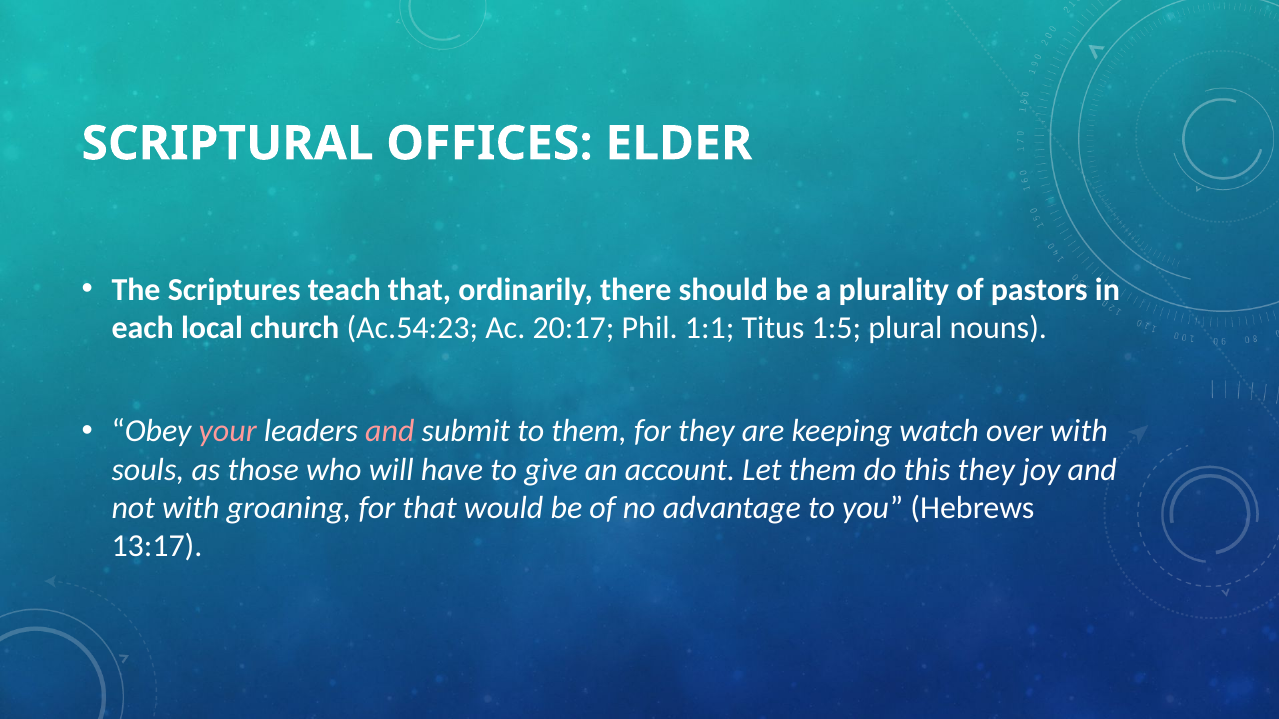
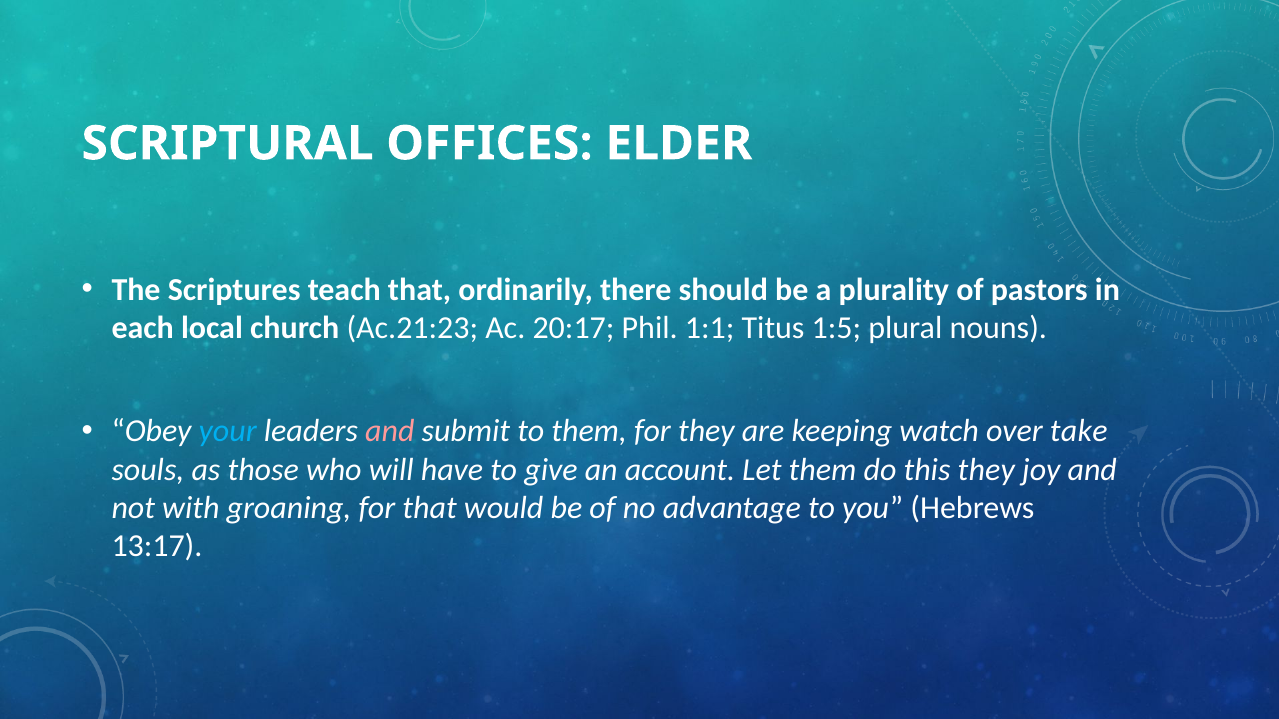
Ac.54:23: Ac.54:23 -> Ac.21:23 (412, 328)
your colour: pink -> light blue (228, 432)
over with: with -> take (1079, 432)
